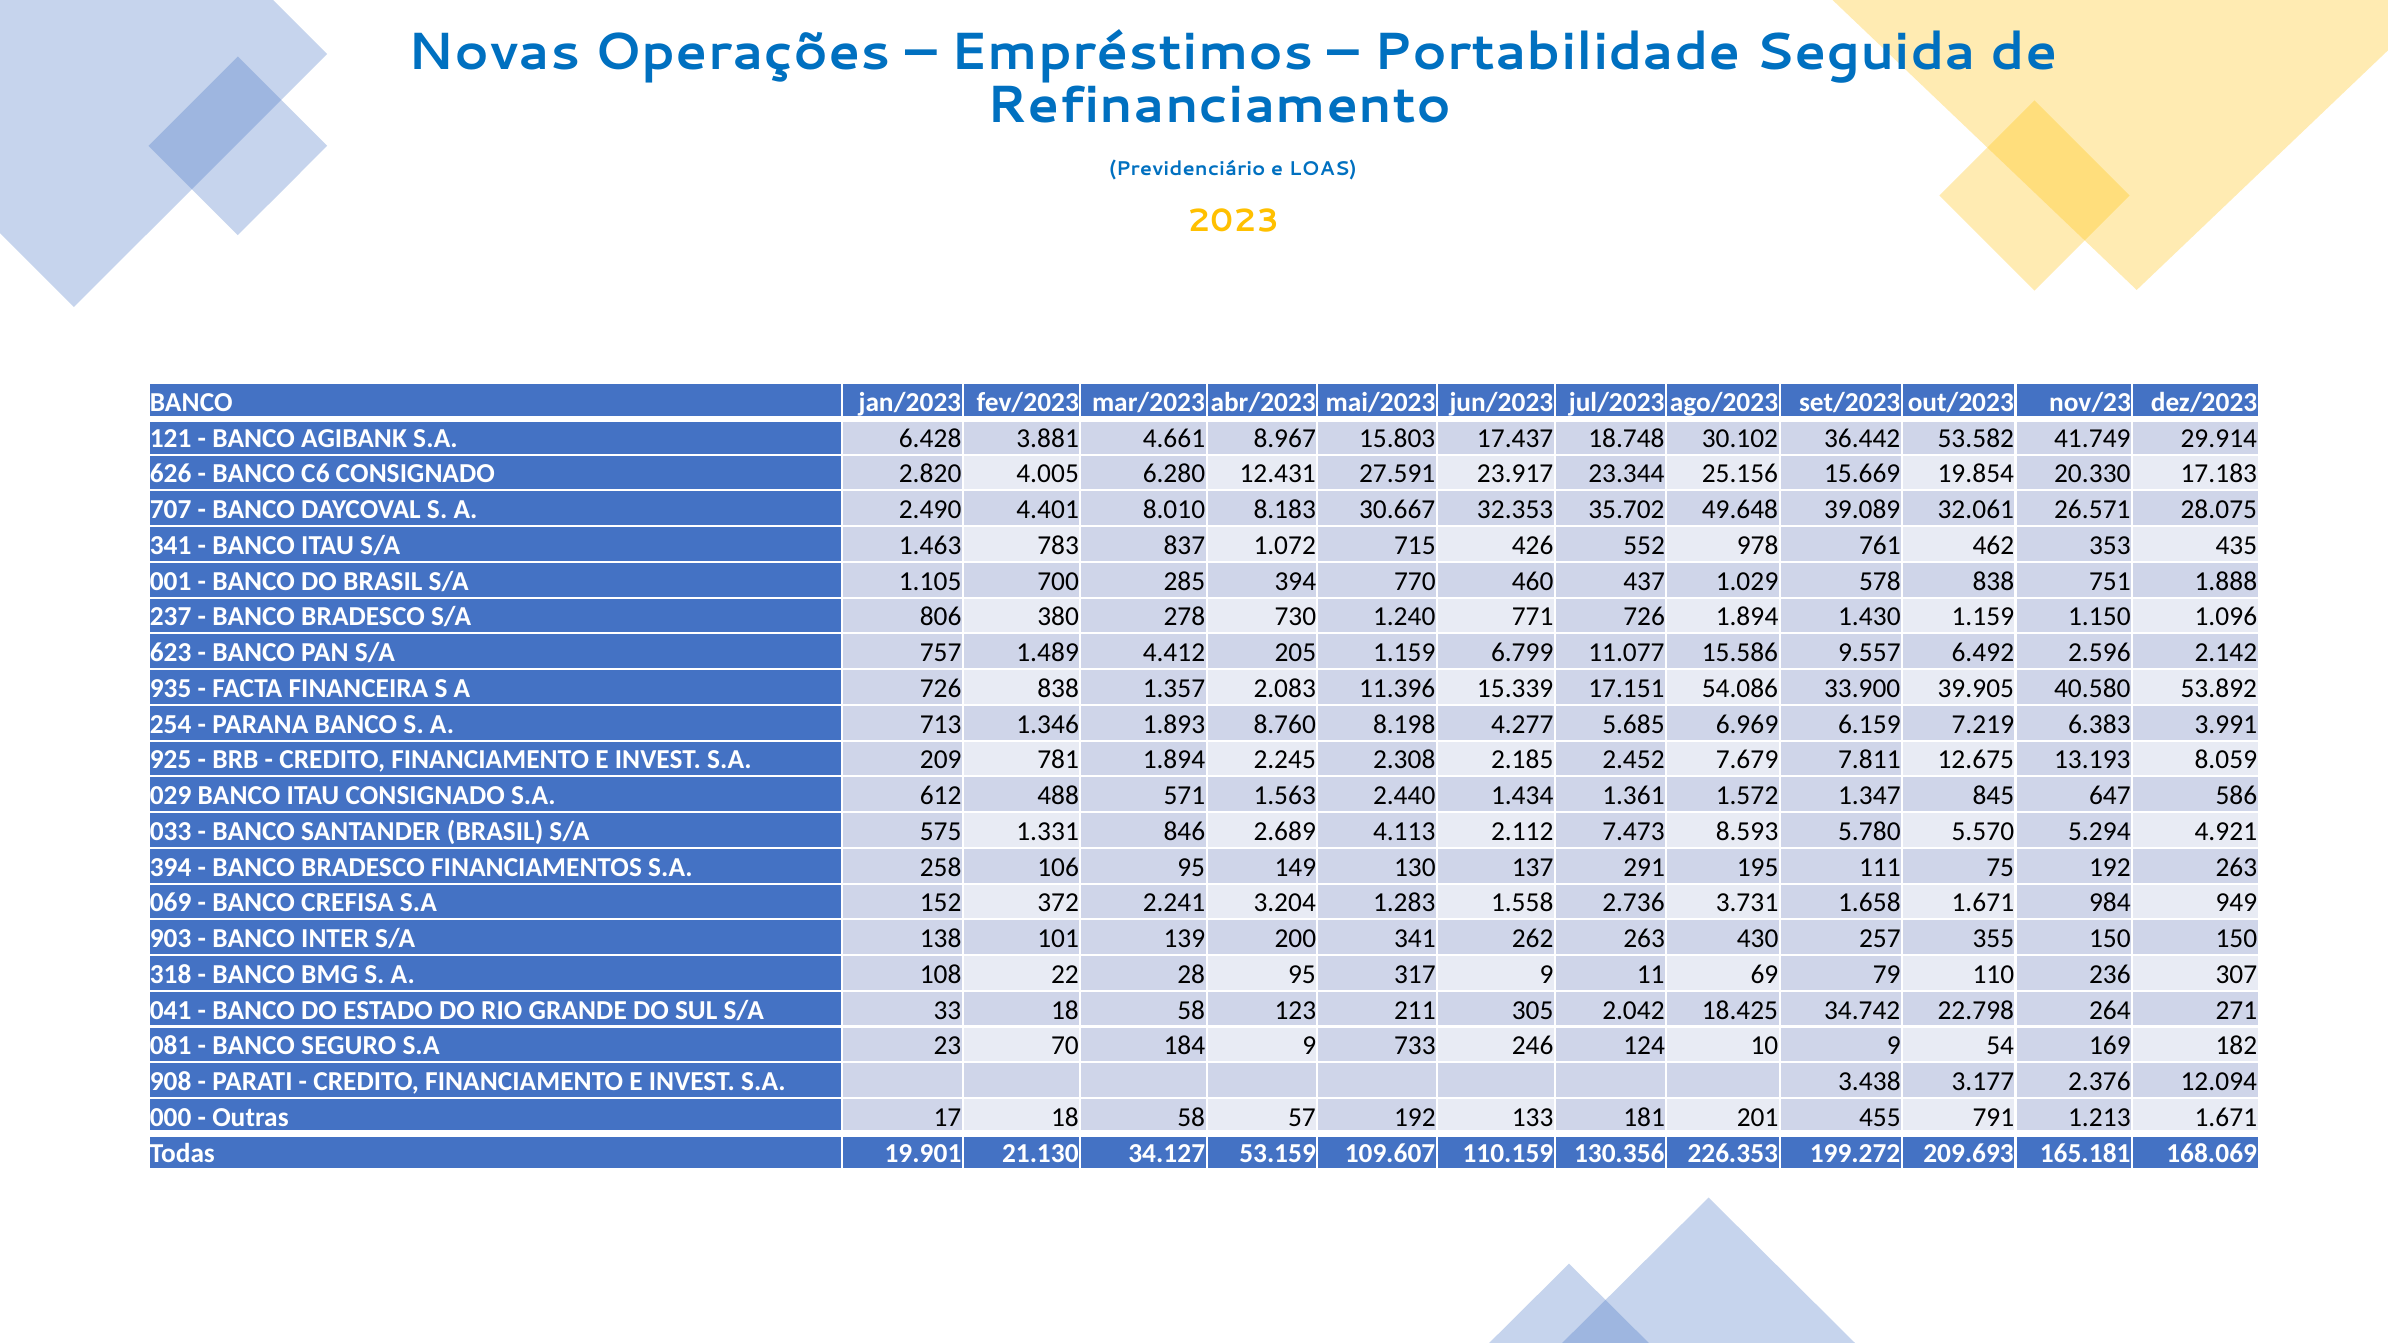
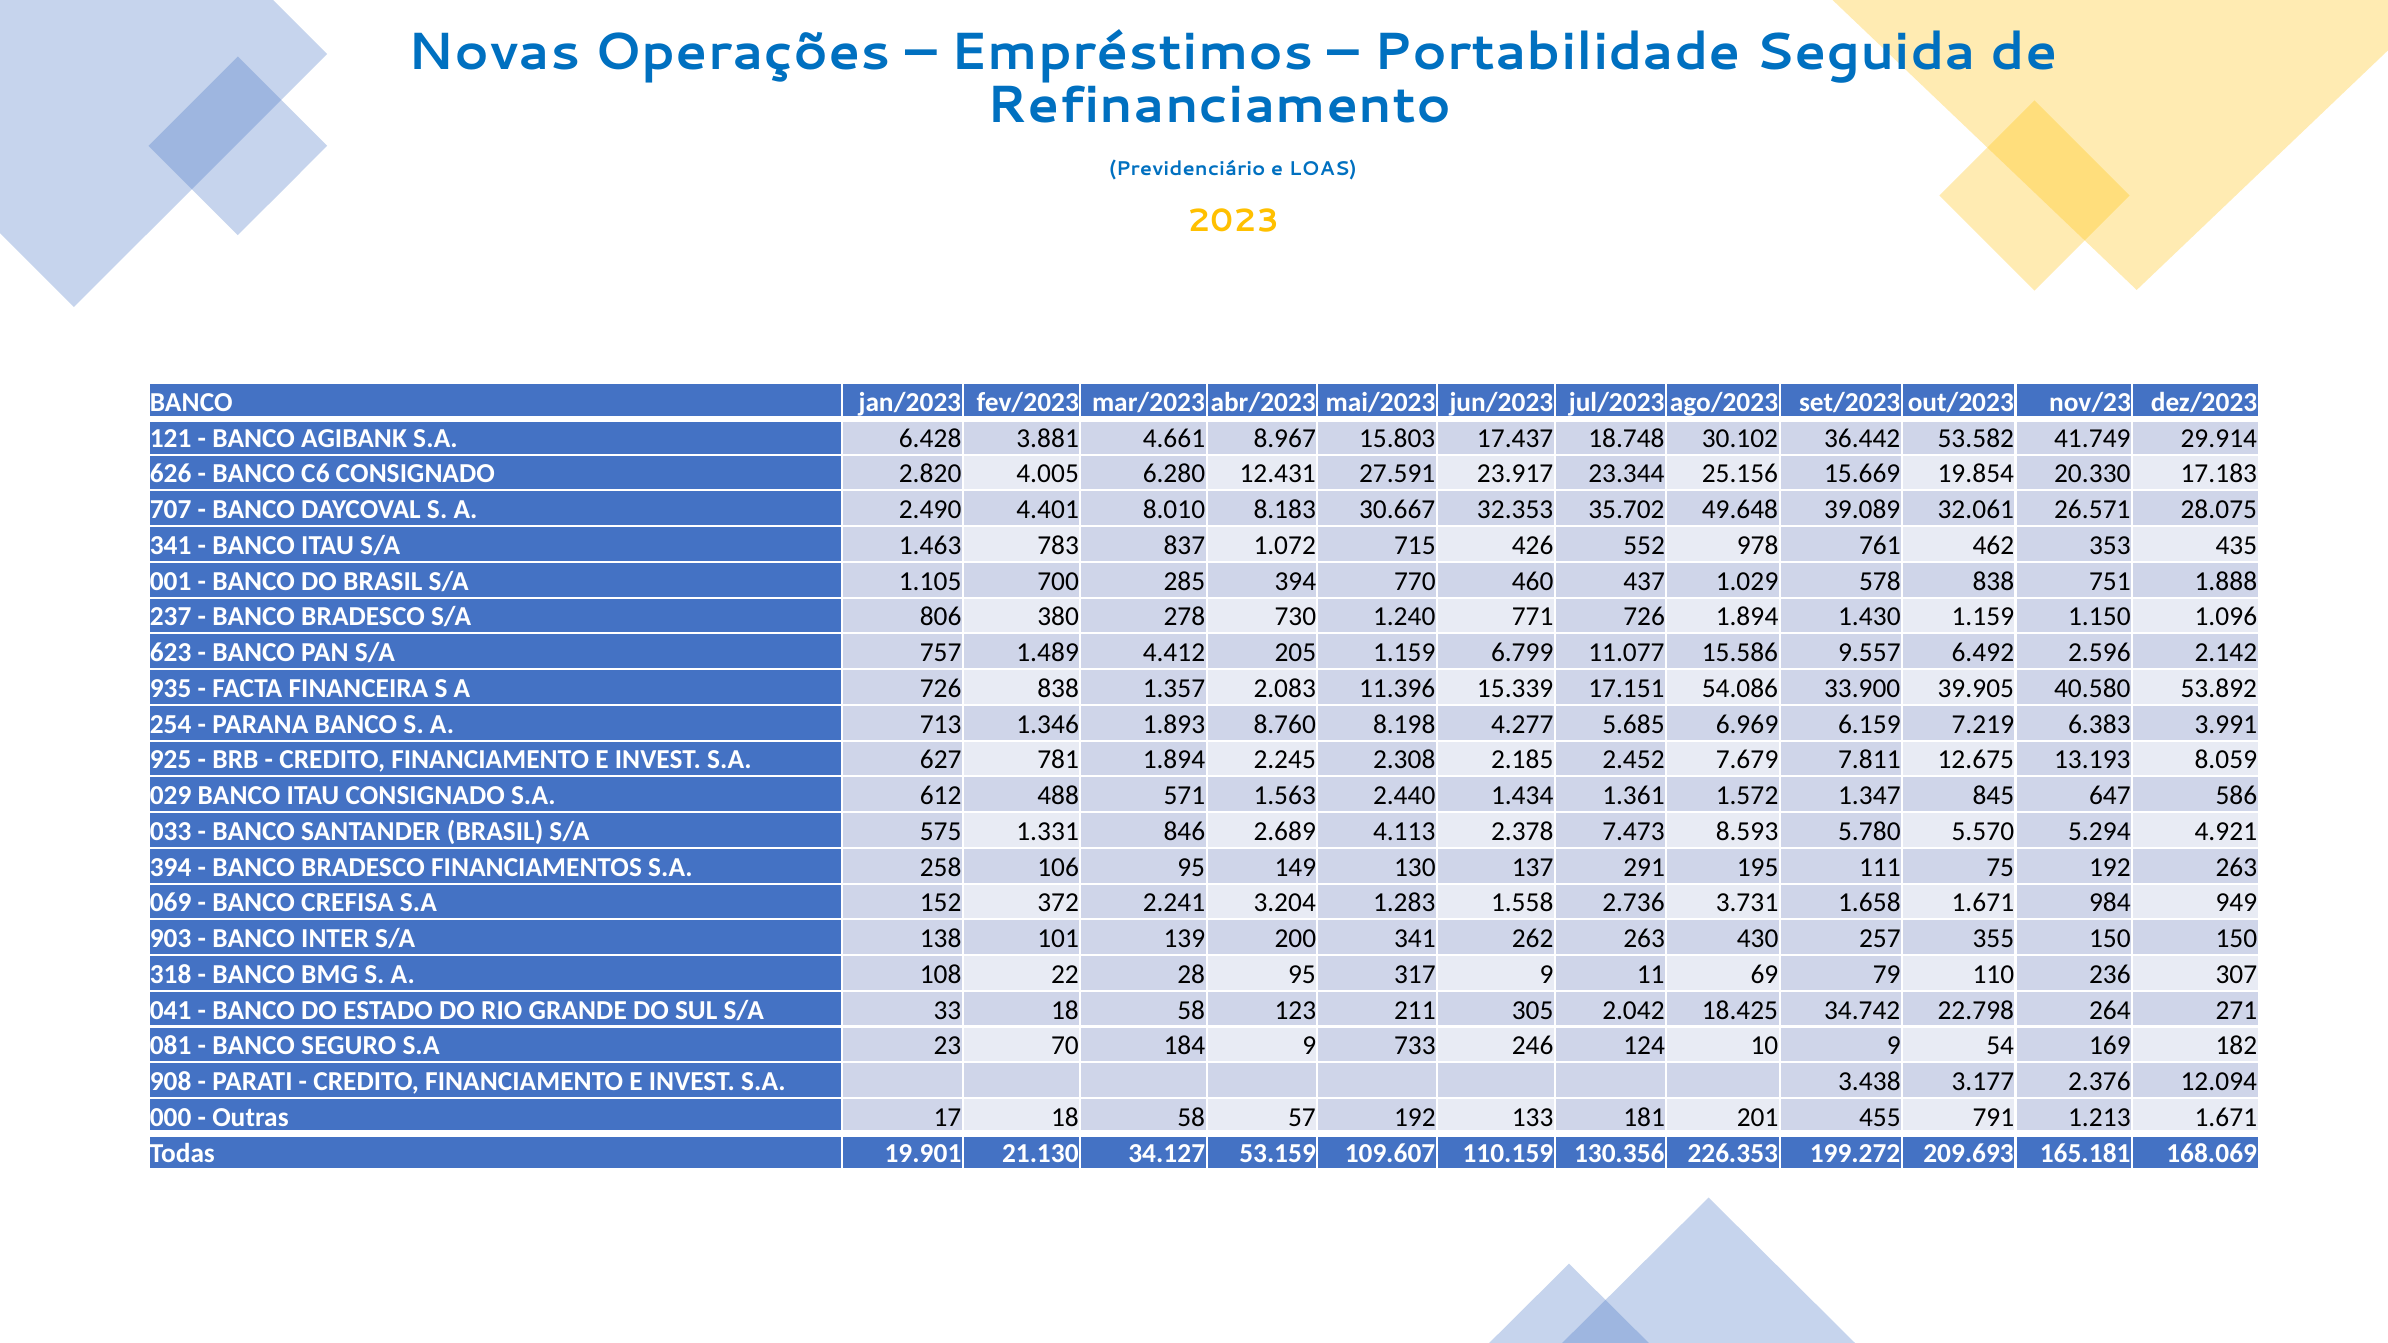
209: 209 -> 627 (941, 760)
2.112: 2.112 -> 2.378 (1522, 831)
